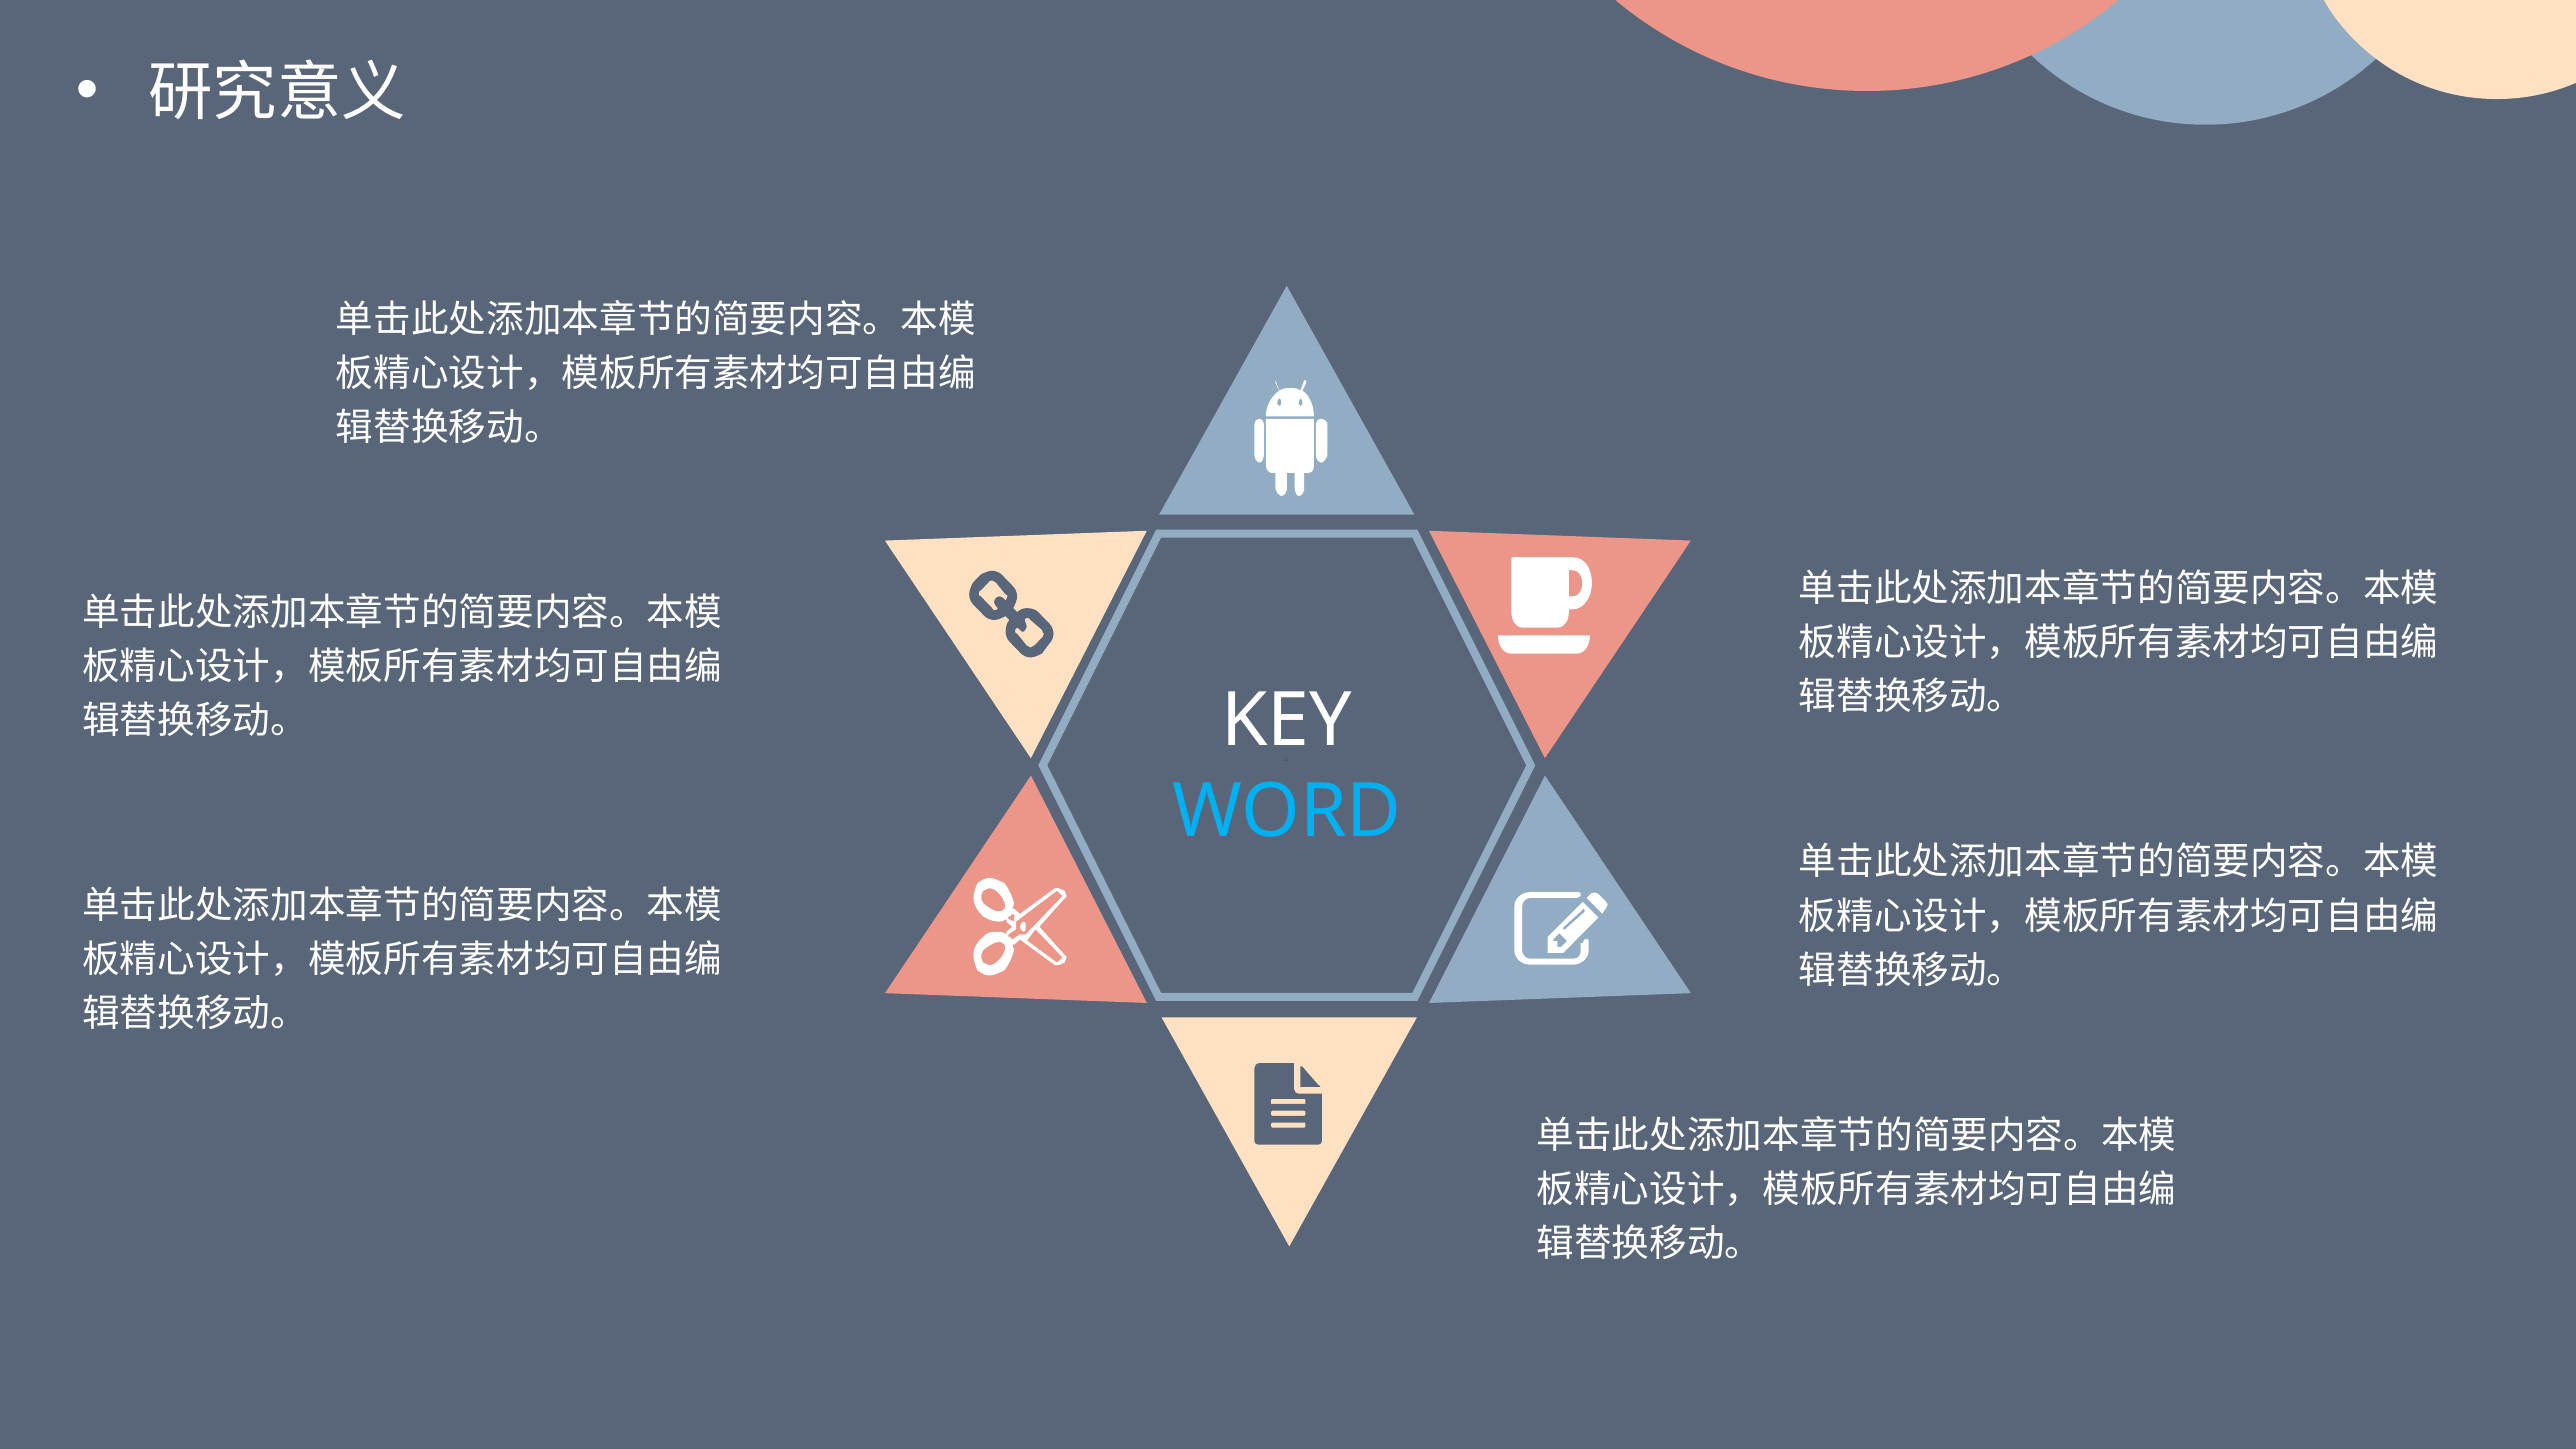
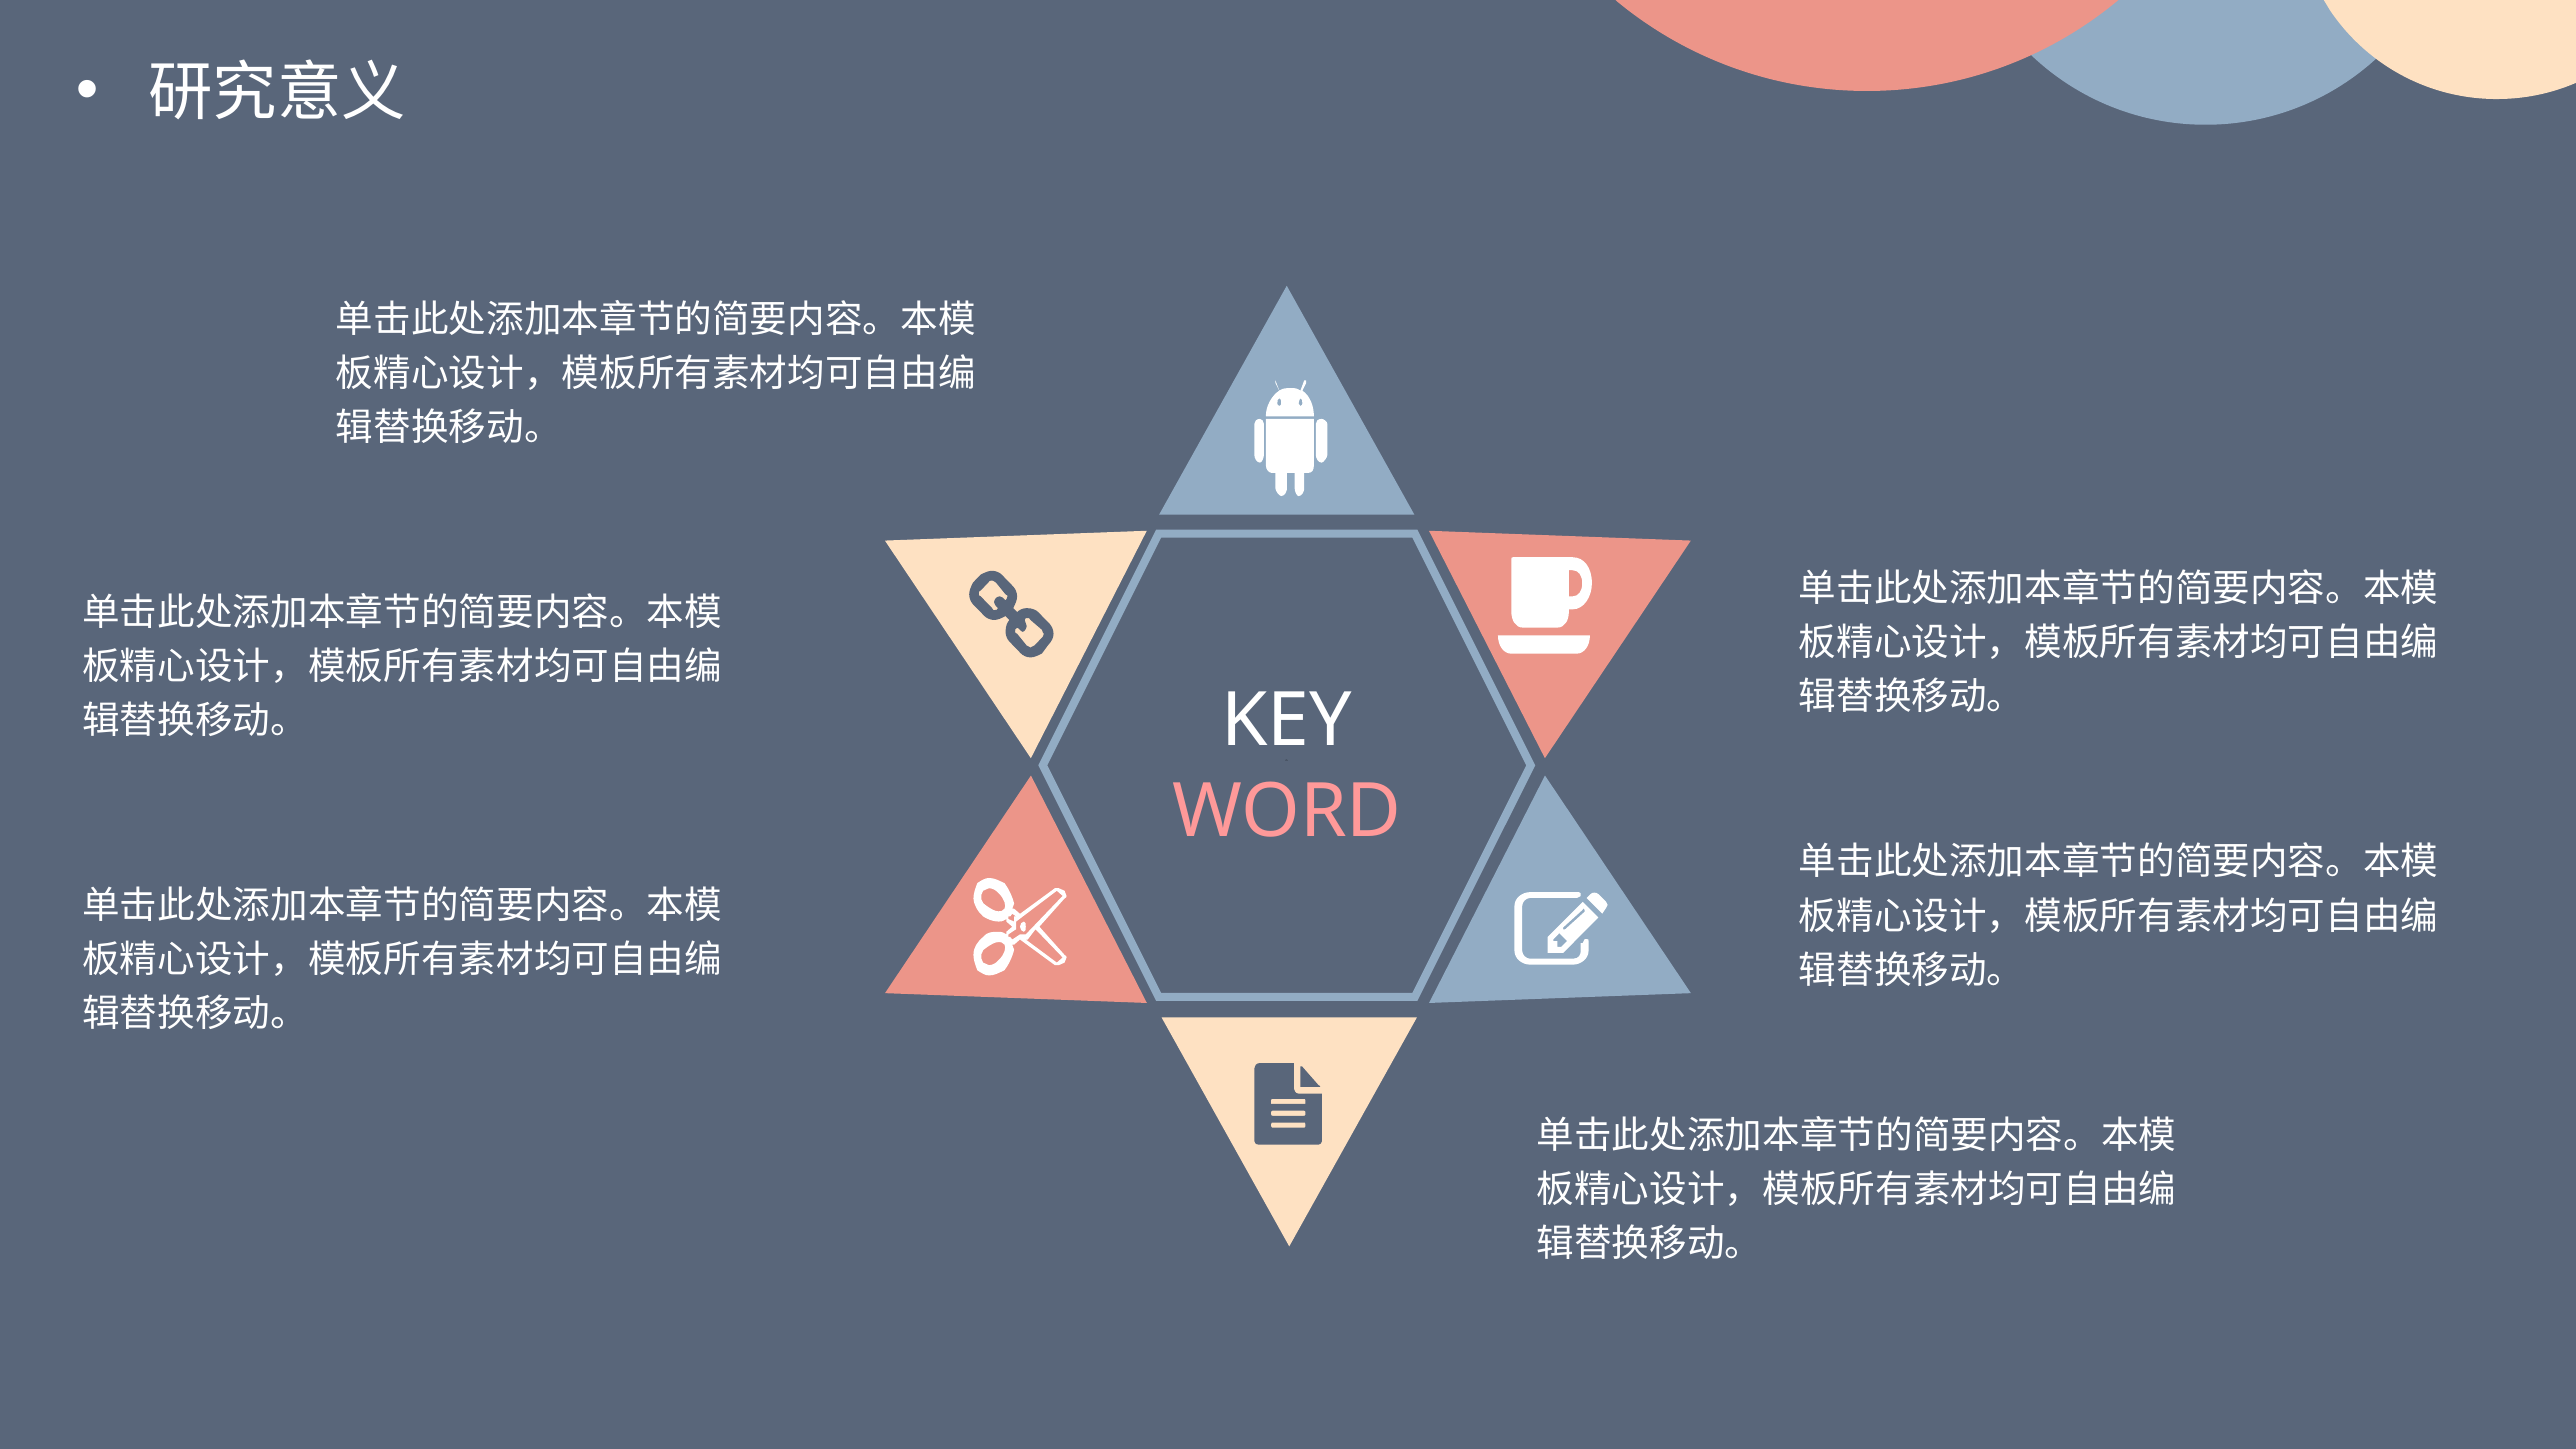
WORD colour: light blue -> pink (1287, 811)
